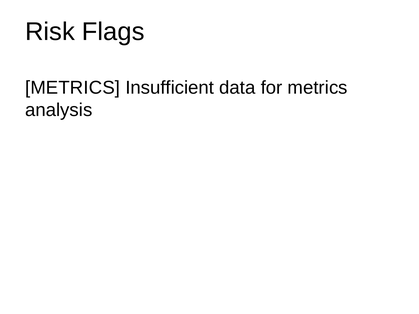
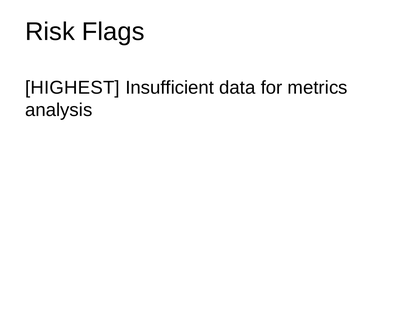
METRICS: METRICS -> HIGHEST (73, 88)
